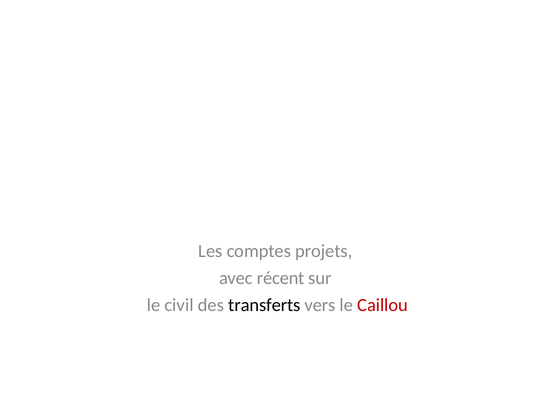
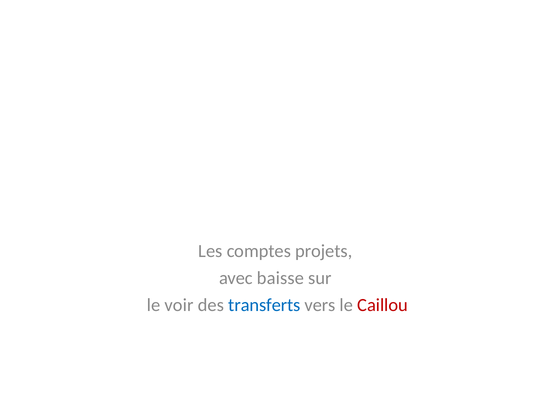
récent: récent -> baisse (280, 278)
civil: civil -> voir (179, 305)
transferts colour: black -> blue (264, 305)
